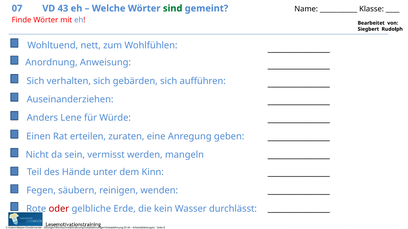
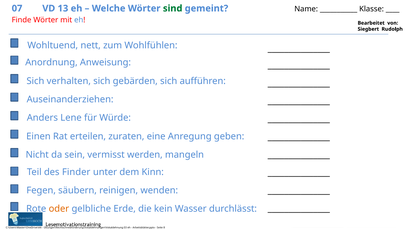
43: 43 -> 13 (63, 8)
Hände: Hände -> Finder (76, 173)
oder colour: red -> orange (59, 209)
